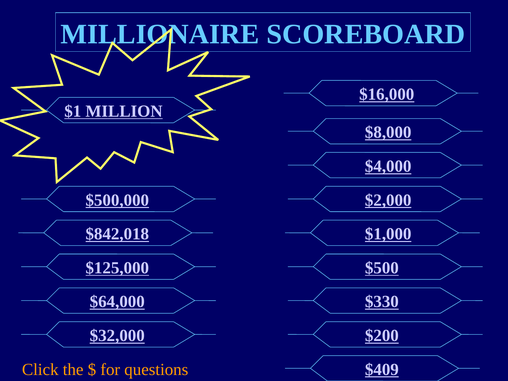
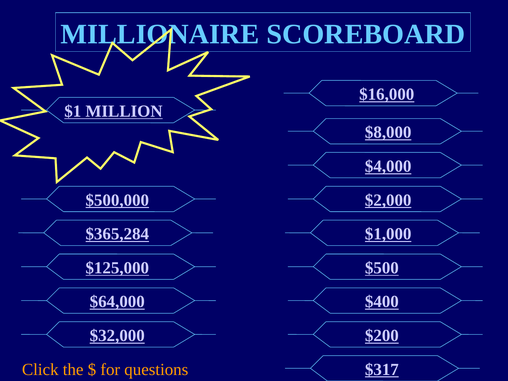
$842,018: $842,018 -> $365,284 (117, 234)
$330: $330 -> $400 (382, 302)
$409: $409 -> $317 (382, 369)
